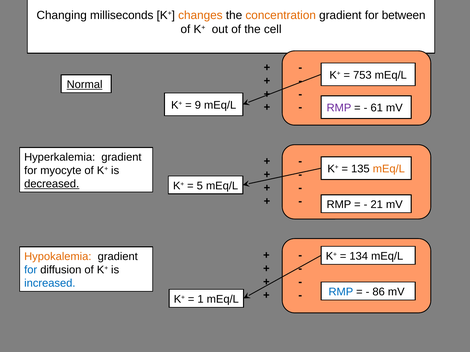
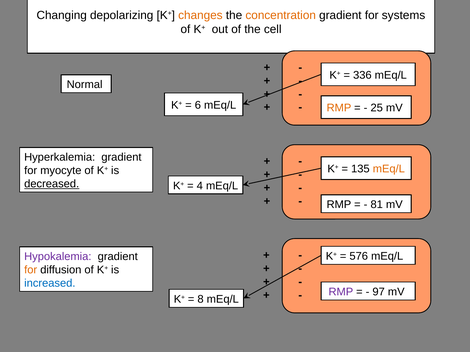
milliseconds: milliseconds -> depolarizing (122, 15)
between: between -> systems (404, 15)
753: 753 -> 336 (362, 75)
Normal underline: present -> none (85, 85)
9: 9 -> 6 (198, 105)
RMP colour: purple -> orange (339, 108)
61: 61 -> 25 (377, 108)
5: 5 -> 4 (200, 186)
21: 21 -> 81 (377, 205)
134: 134 -> 576 (359, 256)
Hypokalemia colour: orange -> purple (58, 257)
for colour: blue -> orange (31, 270)
RMP colour: blue -> purple (341, 292)
86: 86 -> 97 (379, 292)
1: 1 -> 8 (201, 300)
